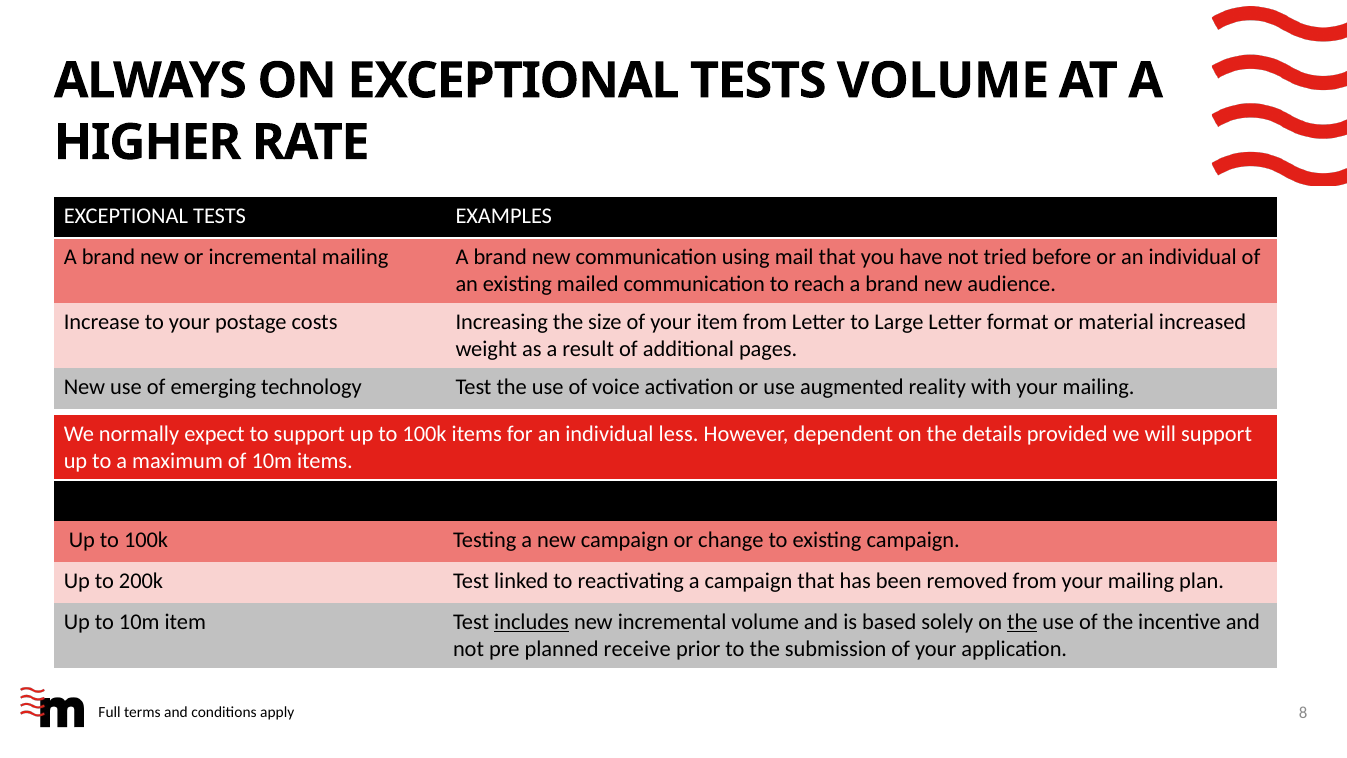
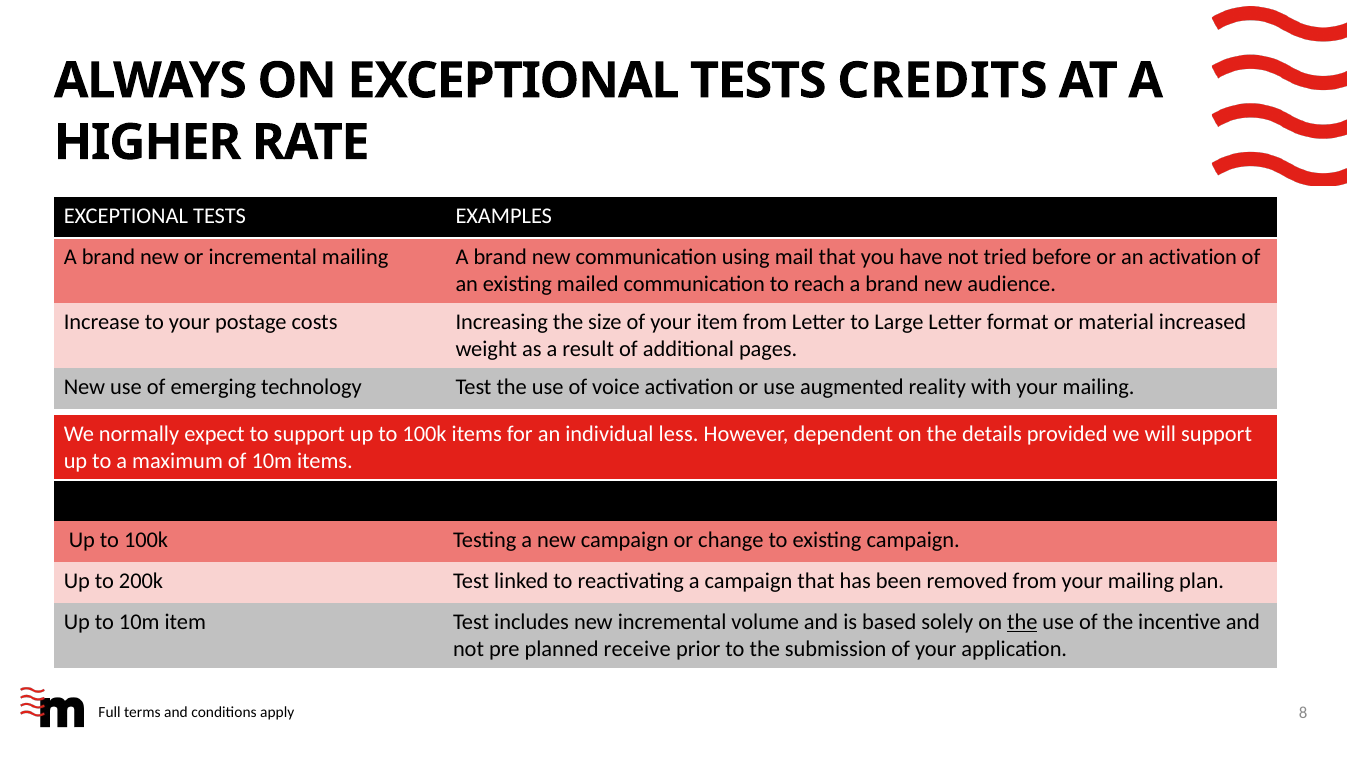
TESTS VOLUME: VOLUME -> CREDITS (942, 81)
or an individual: individual -> activation (1193, 257)
includes underline: present -> none (532, 622)
